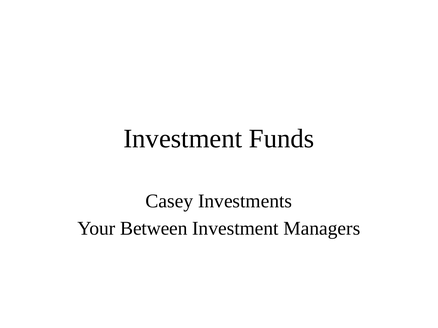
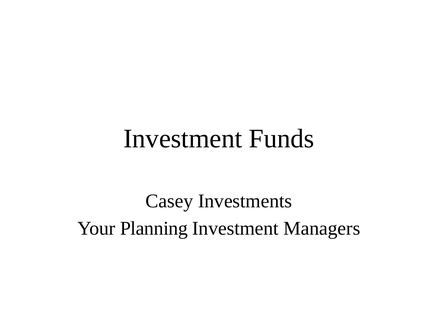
Between: Between -> Planning (154, 229)
